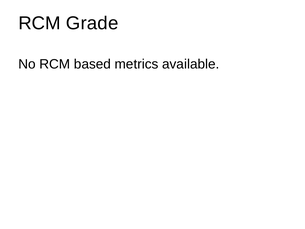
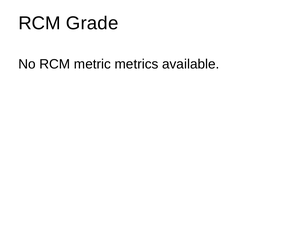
based: based -> metric (92, 64)
